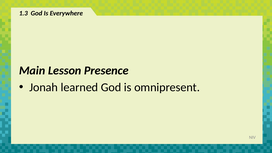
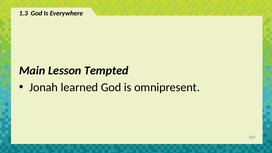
Presence: Presence -> Tempted (106, 71)
